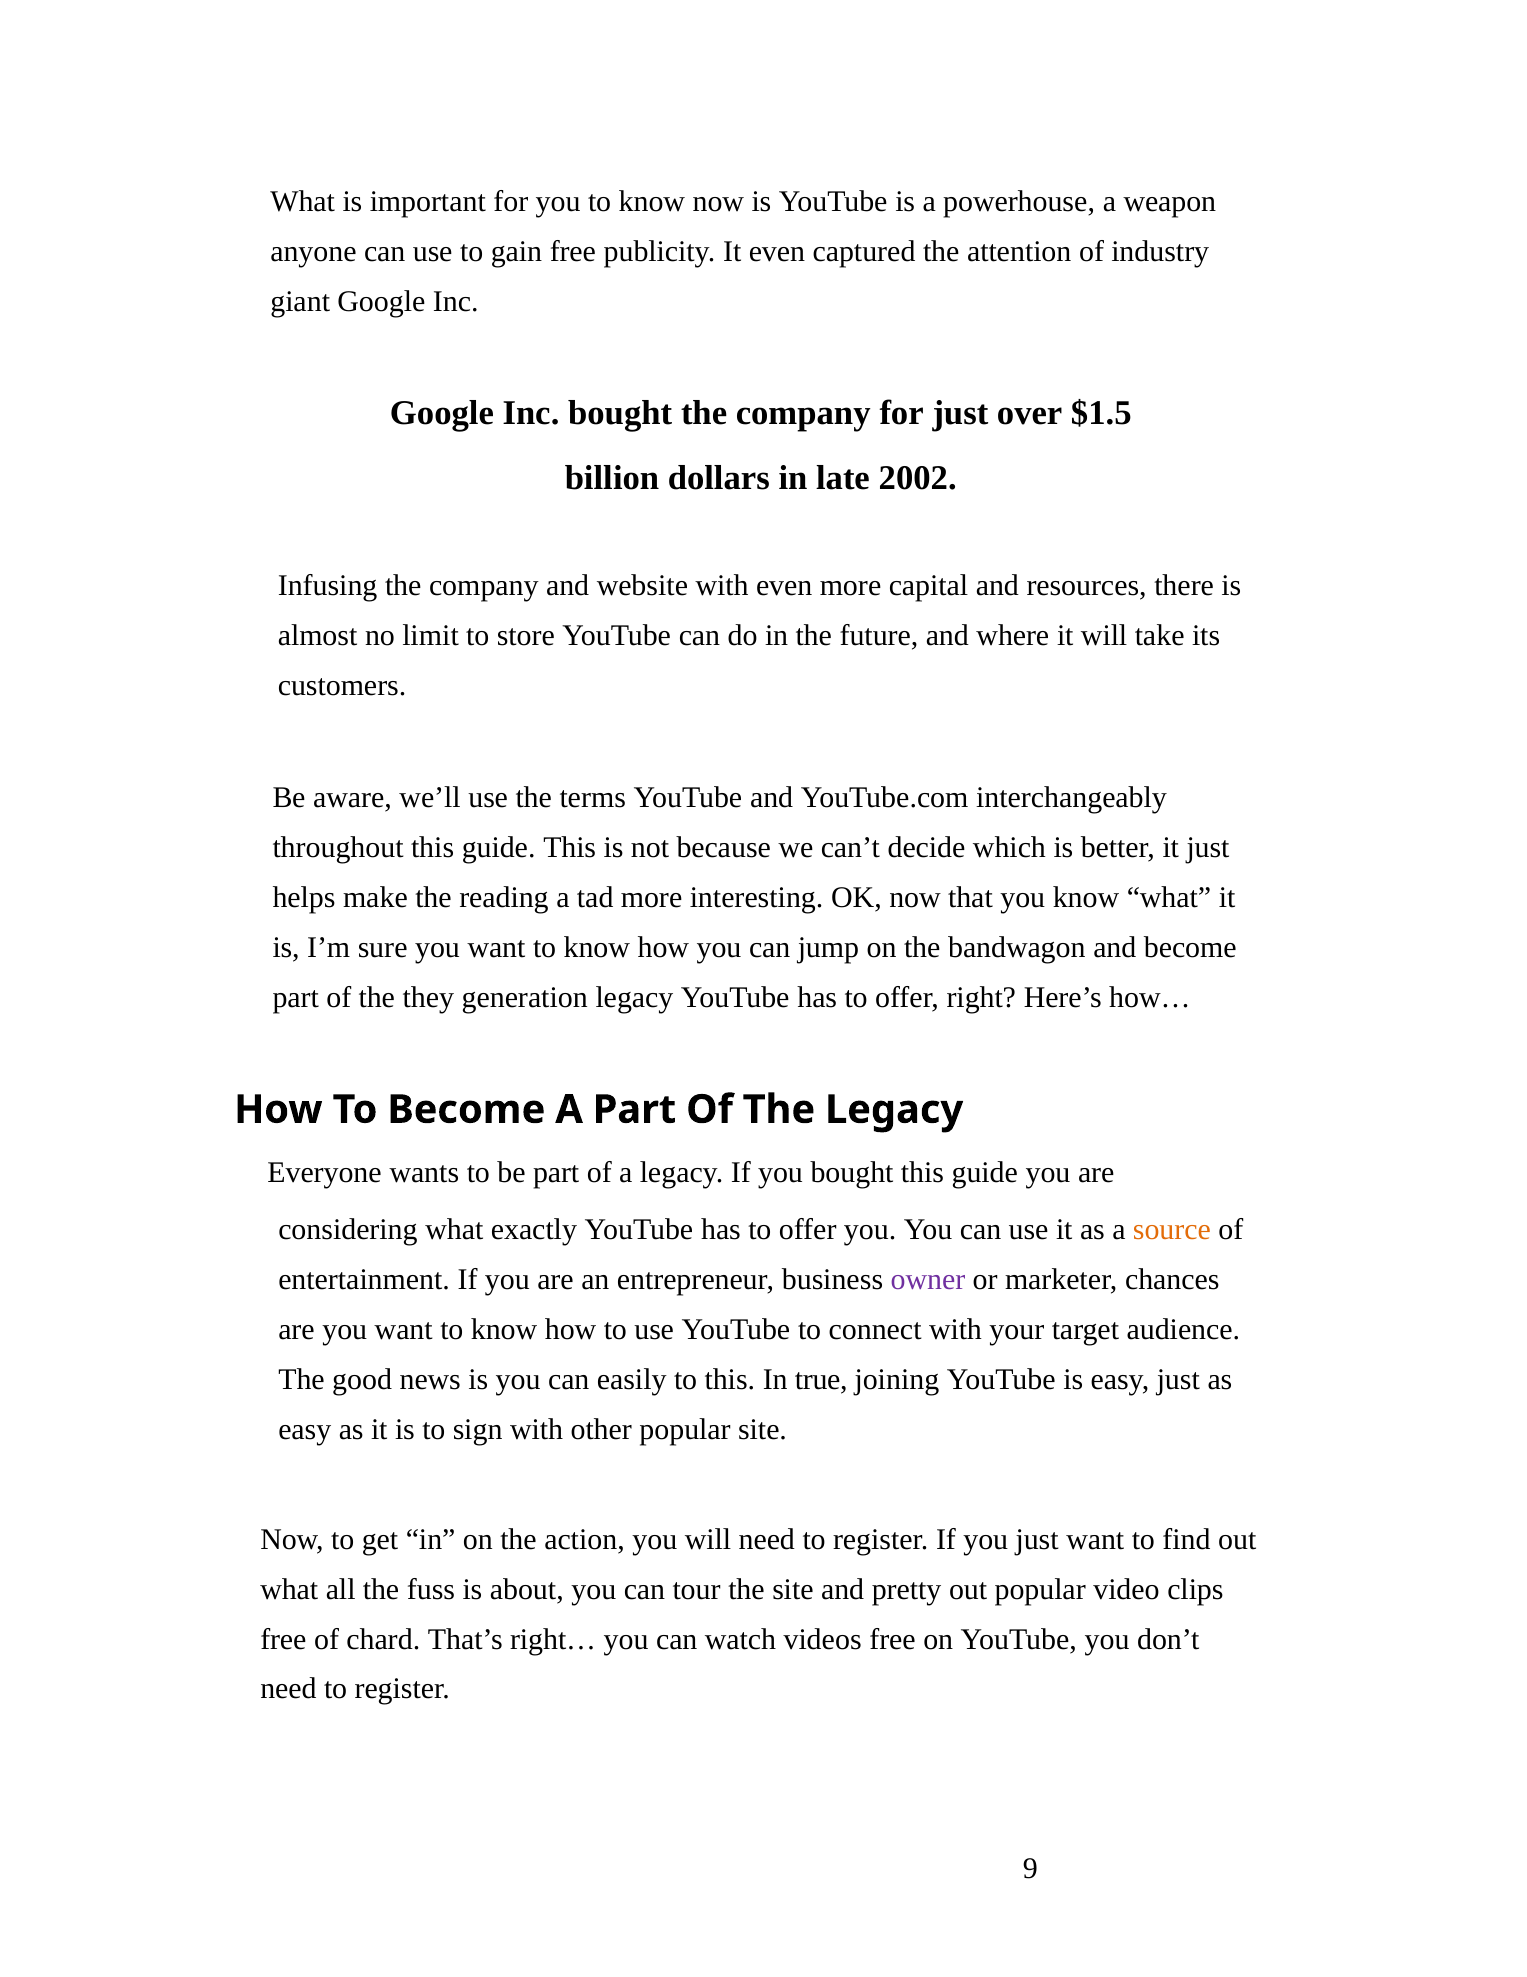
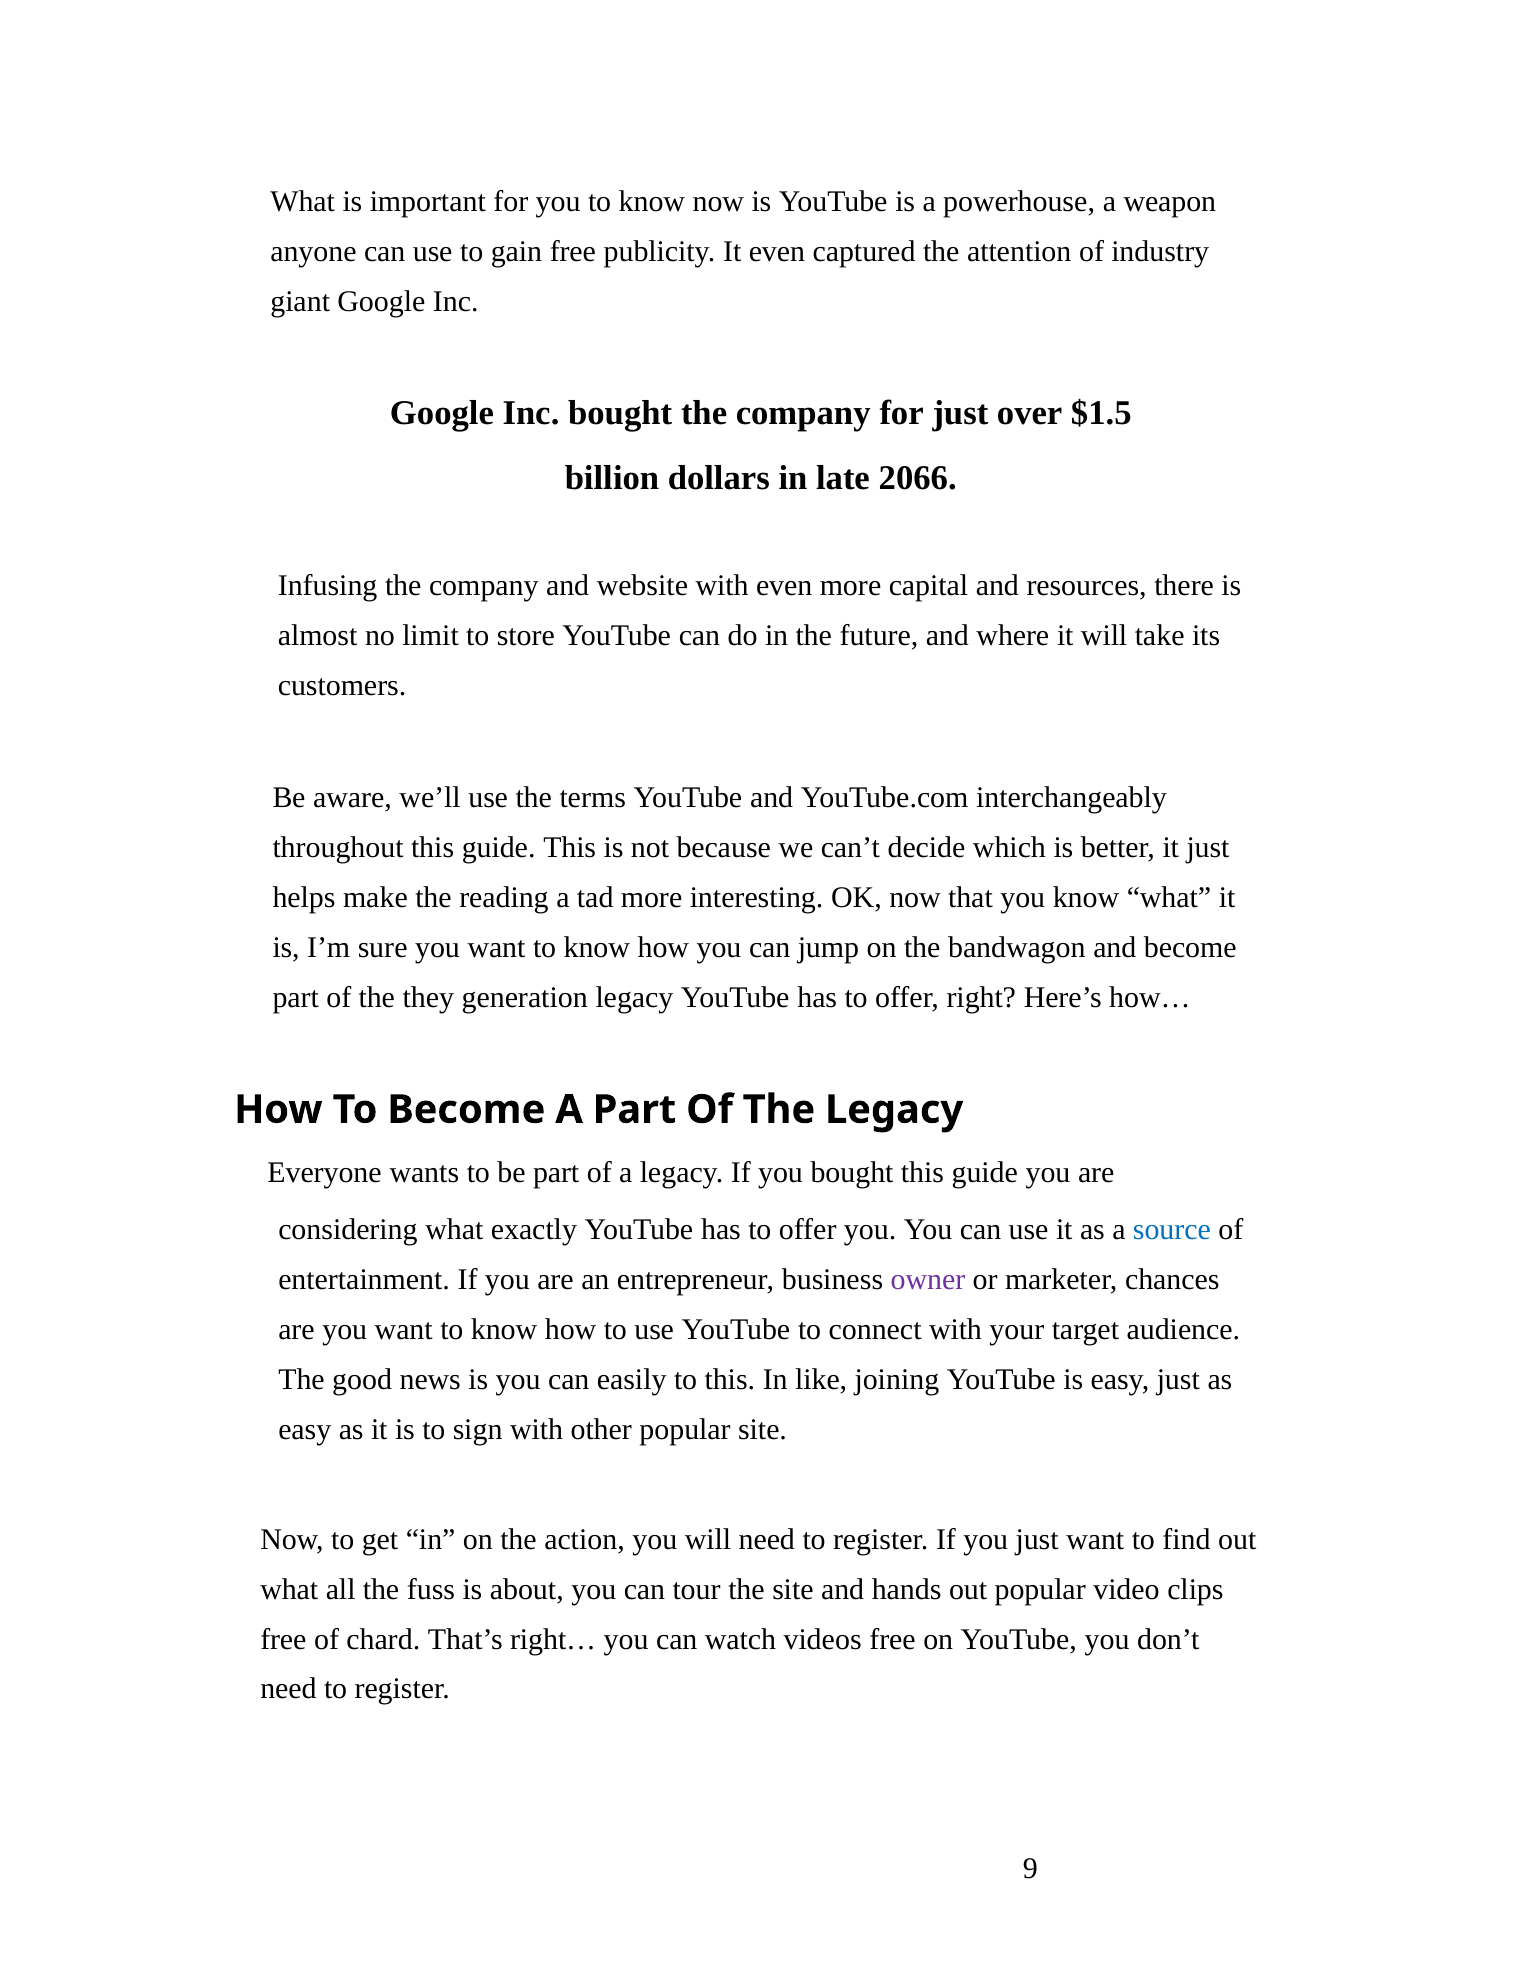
2002: 2002 -> 2066 (918, 478)
source colour: orange -> blue (1172, 1229)
true: true -> like (821, 1379)
pretty: pretty -> hands (907, 1588)
